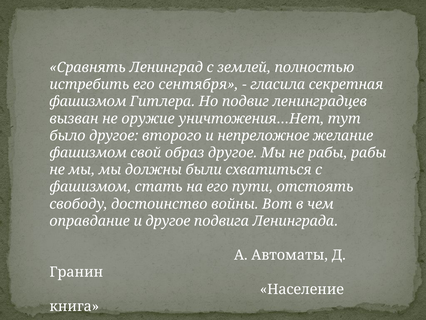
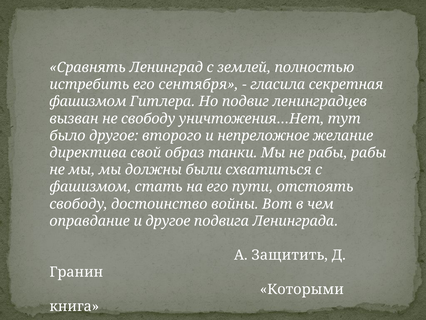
не оружие: оружие -> свободу (148, 118)
фашизмом: фашизмом -> директива (88, 153)
образ другое: другое -> танки (233, 153)
Автоматы: Автоматы -> Защитить (290, 255)
Население: Население -> Которыми (302, 289)
